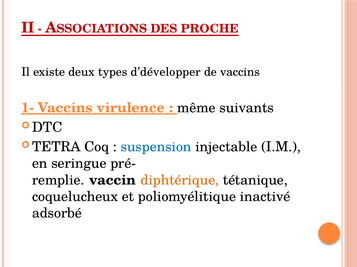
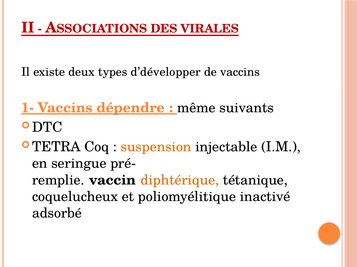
PROCHE: PROCHE -> VIRALES (210, 29)
virulence: virulence -> dépendre (131, 108)
suspension colour: blue -> orange (156, 147)
